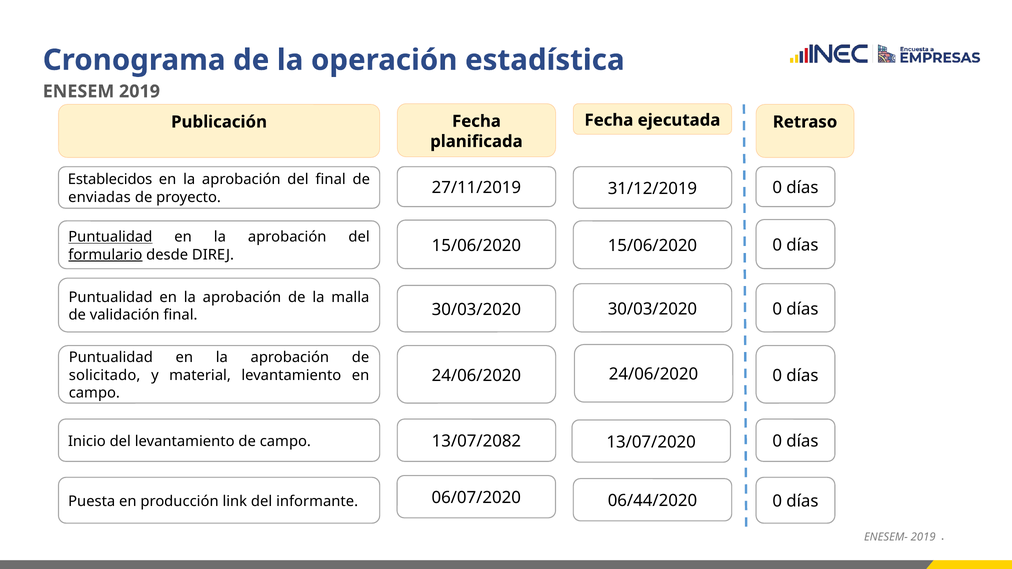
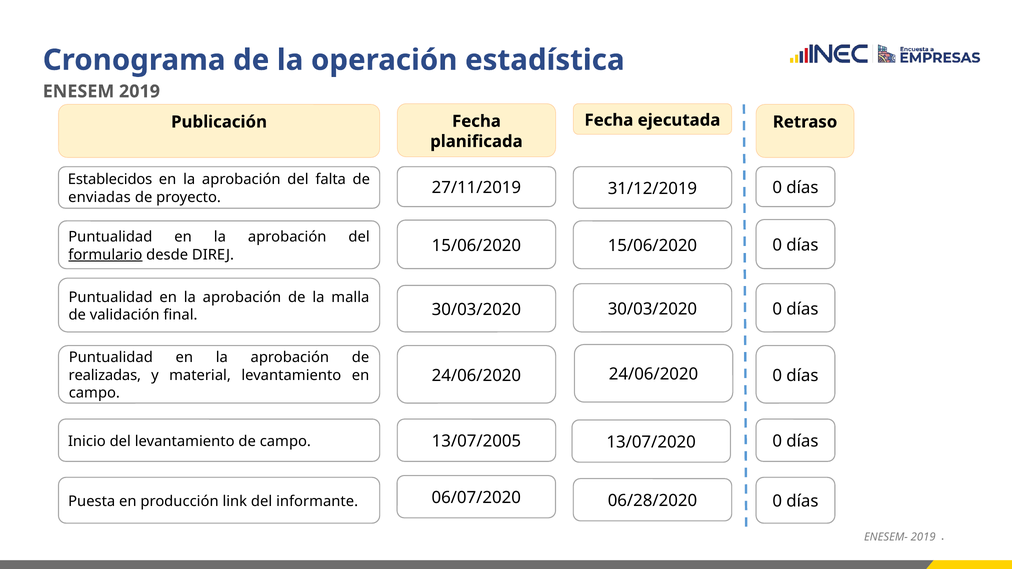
del final: final -> falta (331, 180)
Puntualidad underline: present -> none (110, 237)
solicitado: solicitado -> realizadas (105, 375)
13/07/2082: 13/07/2082 -> 13/07/2005 (476, 442)
06/44/2020: 06/44/2020 -> 06/28/2020 (652, 501)
